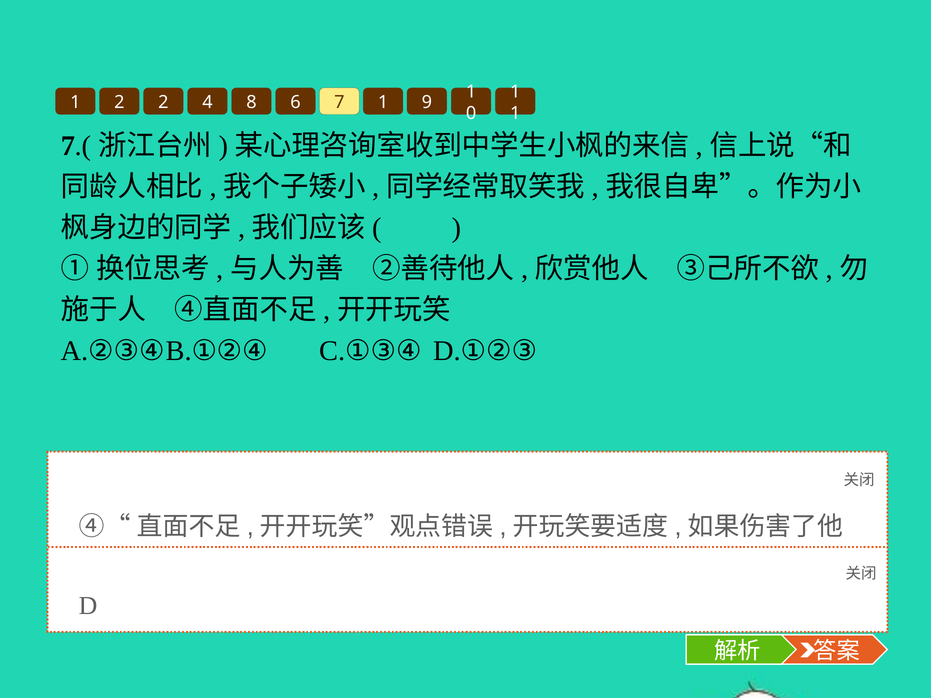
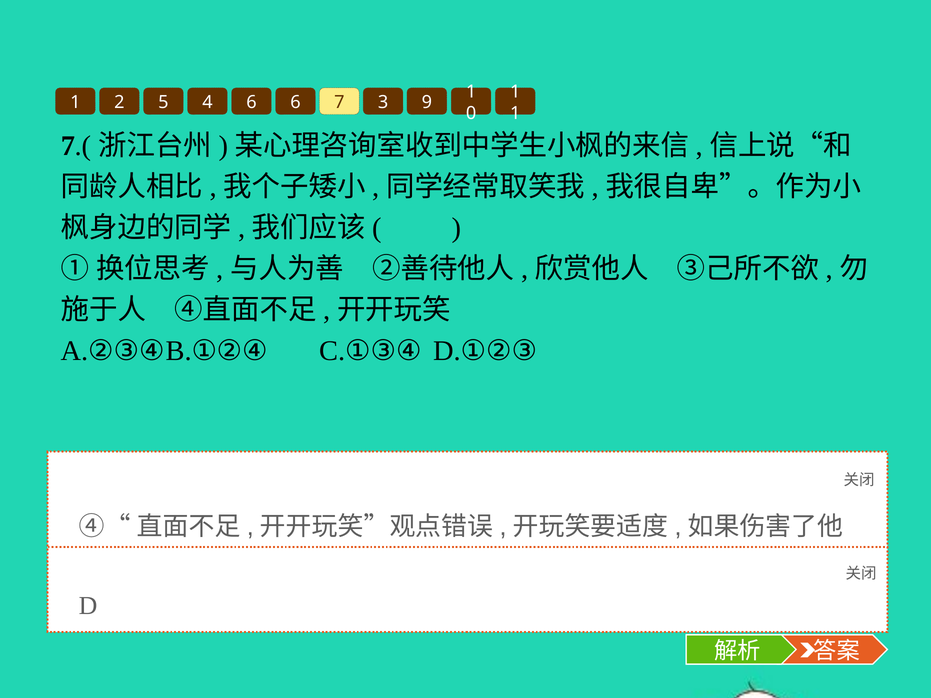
2 2: 2 -> 5 (163, 102)
4 8: 8 -> 6 (251, 102)
7 1: 1 -> 3 (383, 102)
